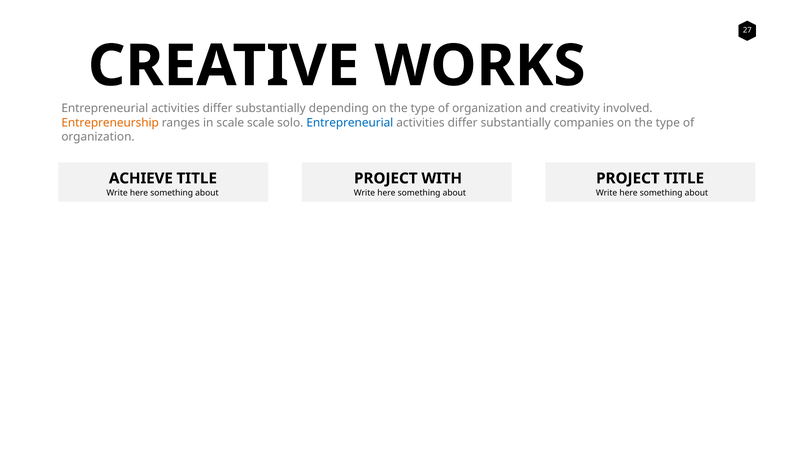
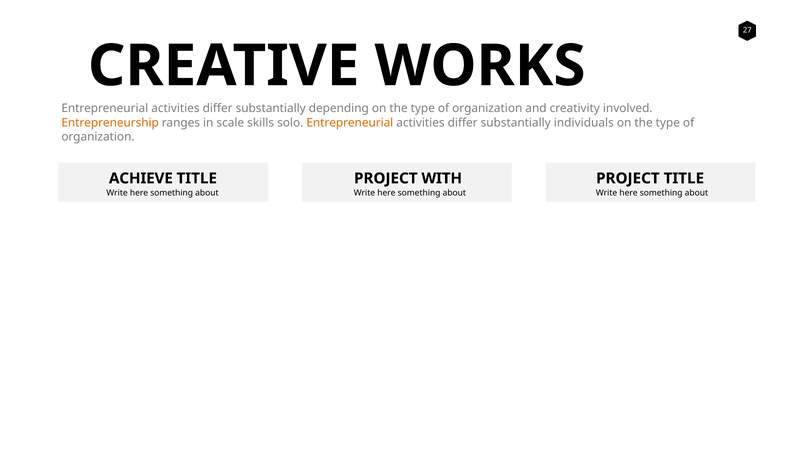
scale scale: scale -> skills (261, 123)
Entrepreneurial colour: blue -> orange (350, 123)
companies: companies -> individuals (584, 123)
